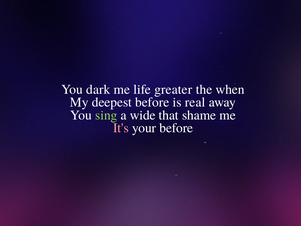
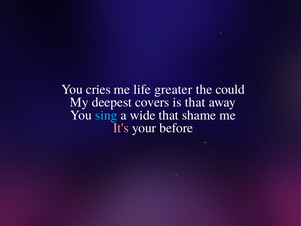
dark: dark -> cries (98, 89)
when: when -> could (230, 89)
deepest before: before -> covers (152, 102)
is real: real -> that (195, 102)
sing colour: light green -> light blue (106, 115)
